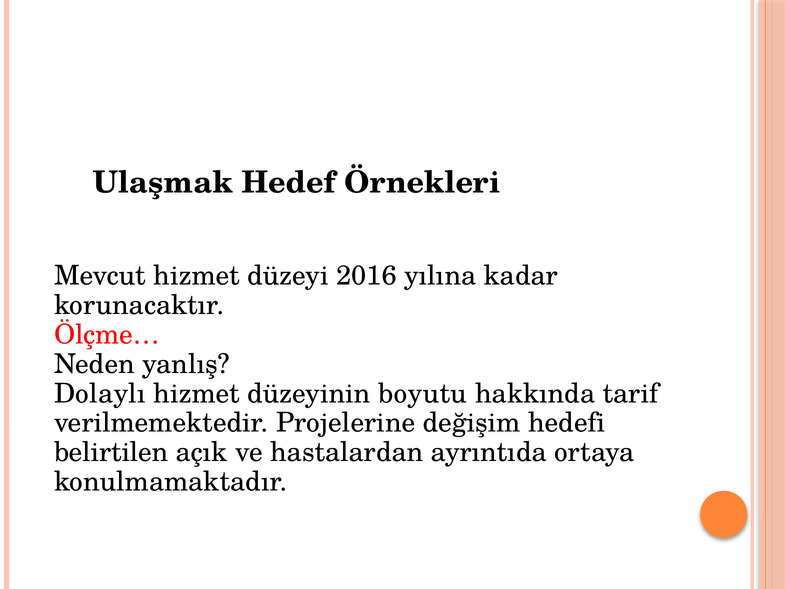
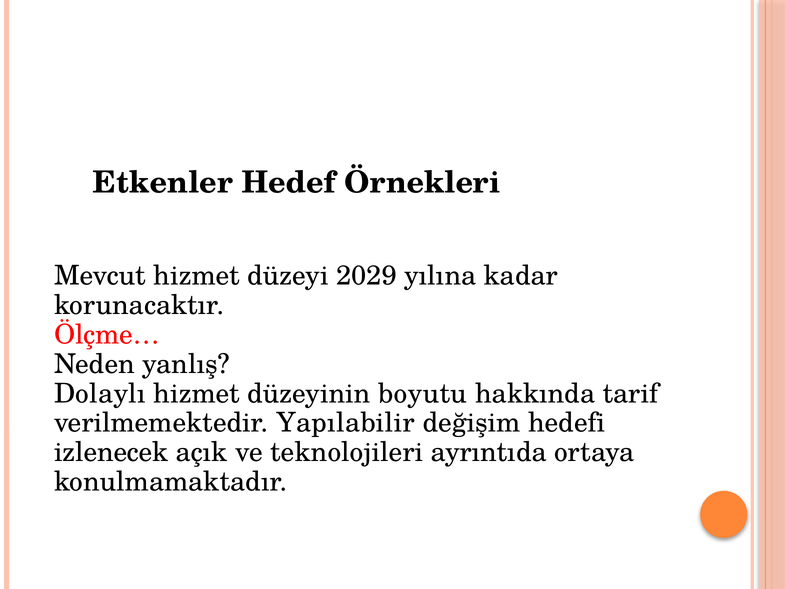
Ulaşmak: Ulaşmak -> Etkenler (163, 183)
2016: 2016 -> 2029 (366, 276)
Projelerine: Projelerine -> Yapılabilir (346, 423)
belirtilen: belirtilen -> izlenecek (111, 452)
hastalardan: hastalardan -> teknolojileri (347, 452)
